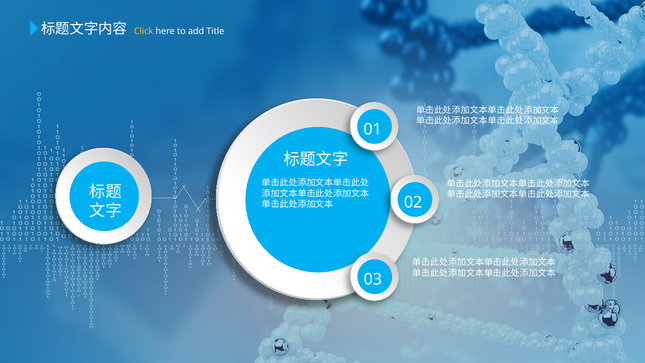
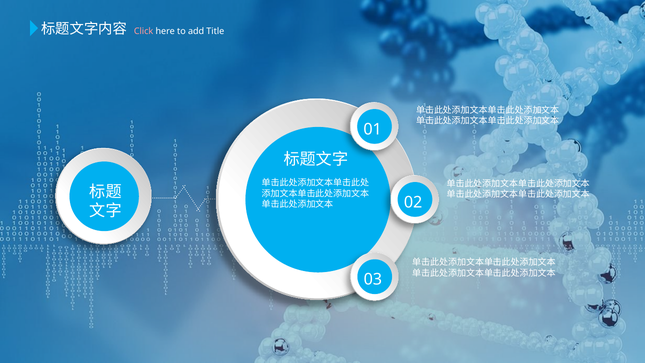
Click colour: yellow -> pink (144, 31)
